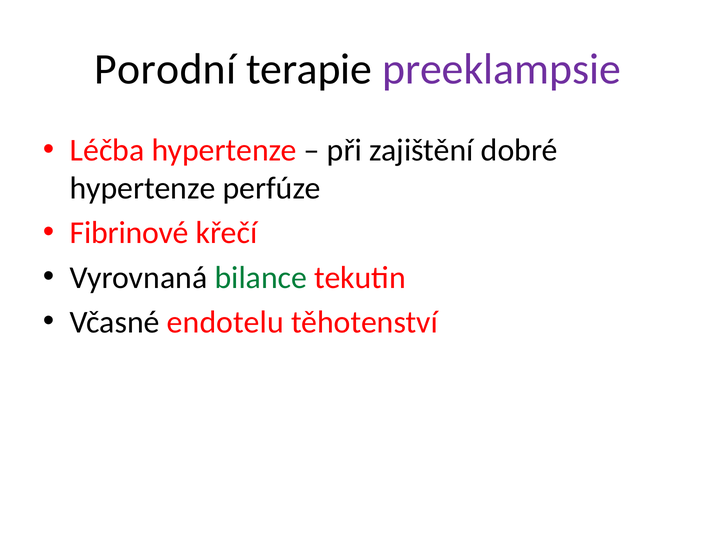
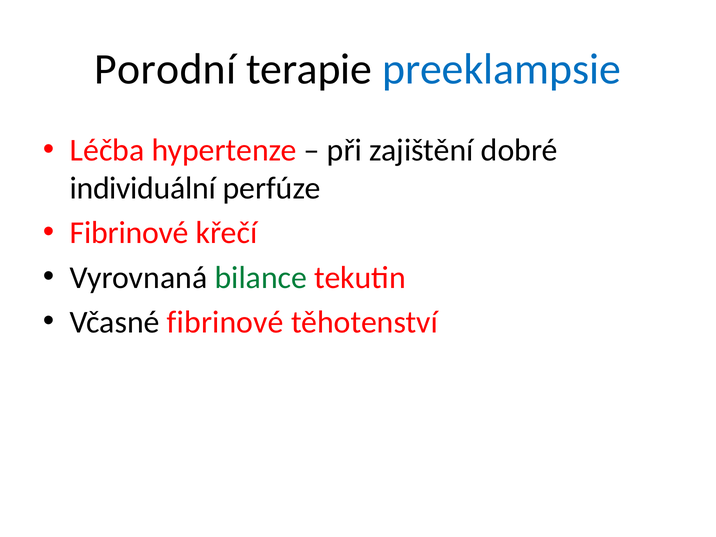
preeklampsie colour: purple -> blue (501, 69)
hypertenze: hypertenze -> individuální (143, 188)
Včasné endotelu: endotelu -> fibrinové (225, 322)
